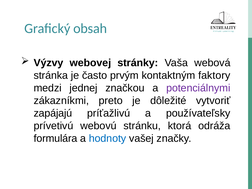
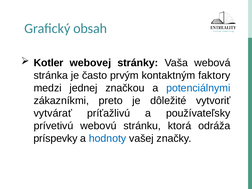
Výzvy: Výzvy -> Kotler (49, 63)
potenciálnymi colour: purple -> blue (198, 88)
zapájajú: zapájajú -> vytvárať (53, 113)
formulára: formulára -> príspevky (55, 138)
